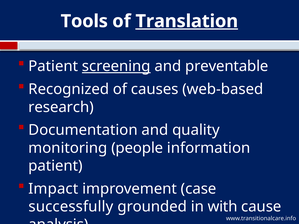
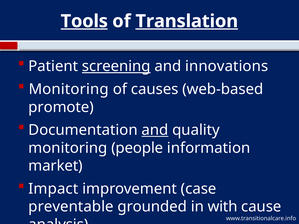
Tools underline: none -> present (84, 21)
preventable: preventable -> innovations (227, 66)
Recognized: Recognized -> Monitoring (69, 89)
research: research -> promote (61, 107)
and underline: none -> present (155, 130)
patient: patient -> market (56, 166)
successfully: successfully -> preventable (71, 207)
